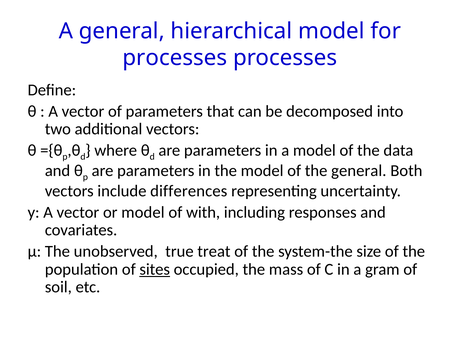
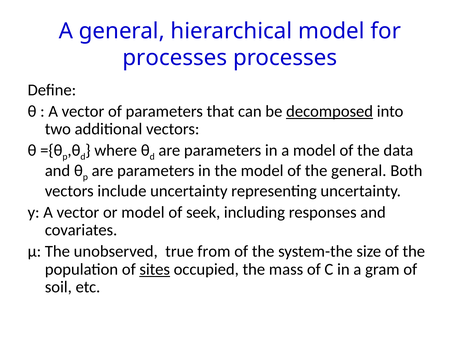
decomposed underline: none -> present (330, 111)
include differences: differences -> uncertainty (189, 191)
with: with -> seek (203, 212)
treat: treat -> from (214, 251)
